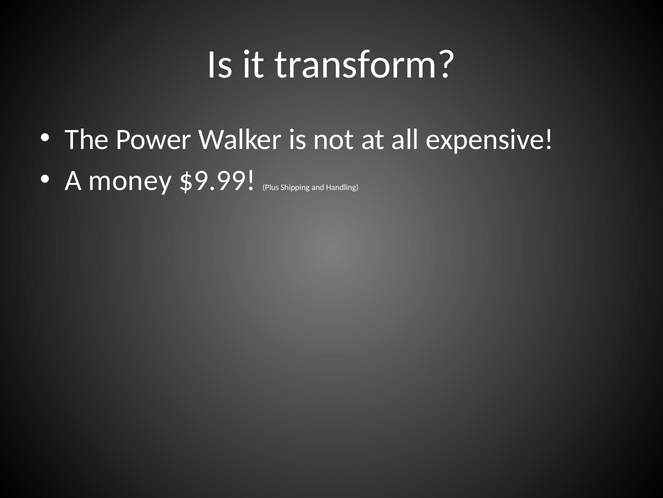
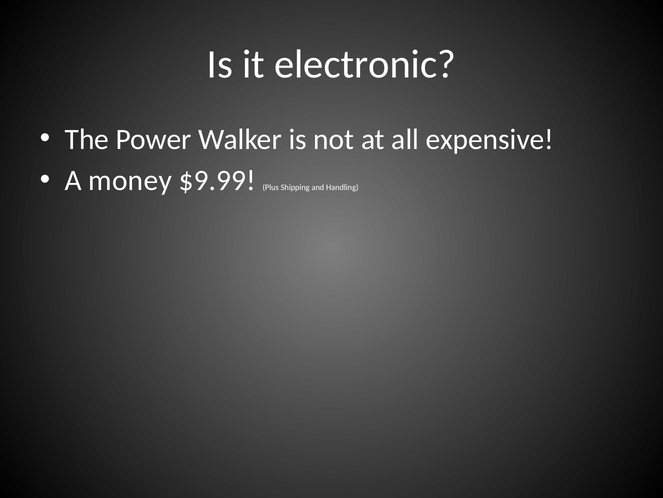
transform: transform -> electronic (365, 64)
